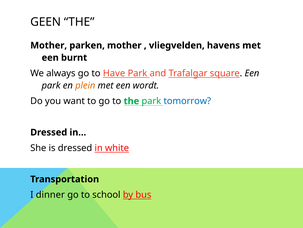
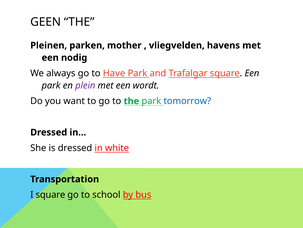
Mother: Mother -> Pleinen (49, 45)
burnt: burnt -> nodig (74, 57)
plein colour: orange -> purple (85, 85)
I dinner: dinner -> square (50, 194)
